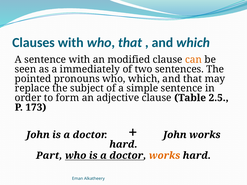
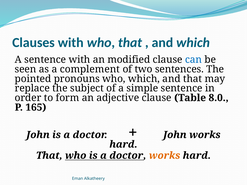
can colour: orange -> blue (194, 60)
immediately: immediately -> complement (90, 69)
2.5: 2.5 -> 8.0 (219, 98)
173: 173 -> 165 (36, 108)
Part: Part -> That (49, 156)
